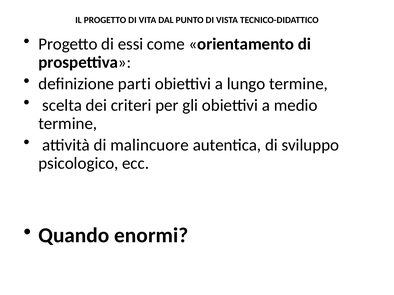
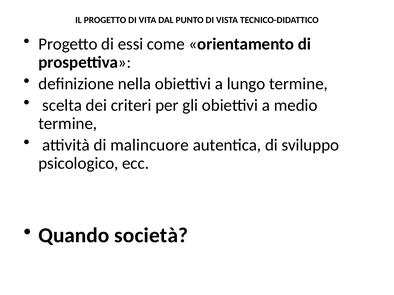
parti: parti -> nella (135, 84)
enormi: enormi -> società (151, 236)
